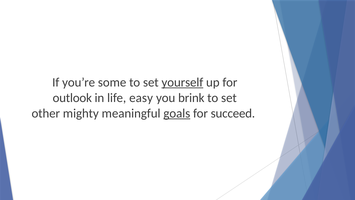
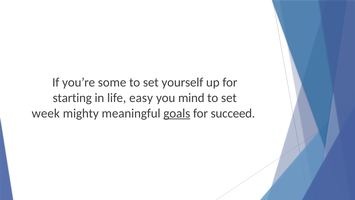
yourself underline: present -> none (182, 82)
outlook: outlook -> starting (72, 98)
brink: brink -> mind (191, 98)
other: other -> week (46, 113)
